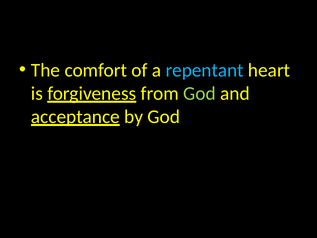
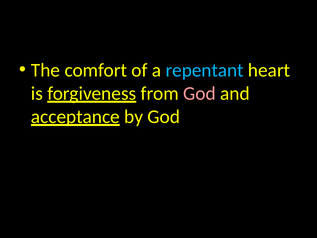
God colour: light green -> pink (199, 93)
